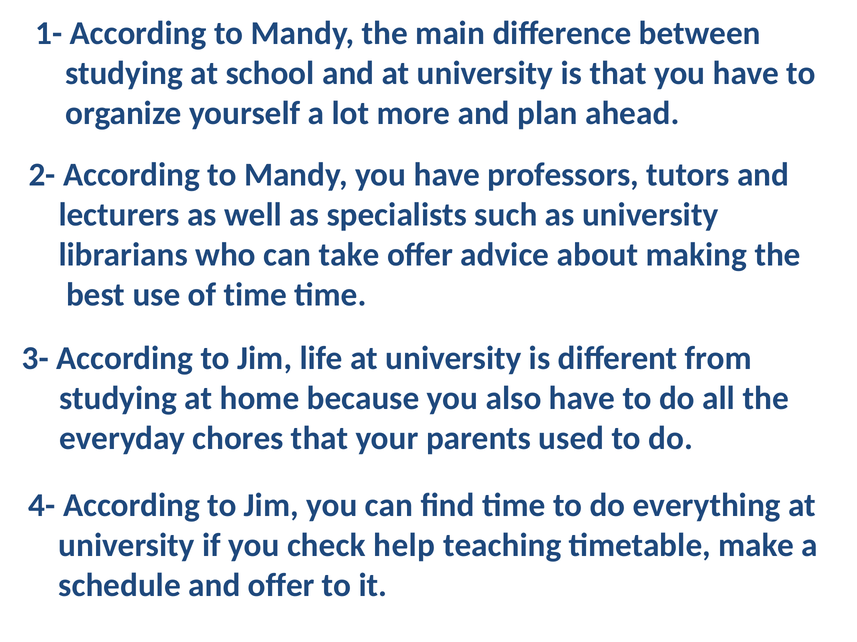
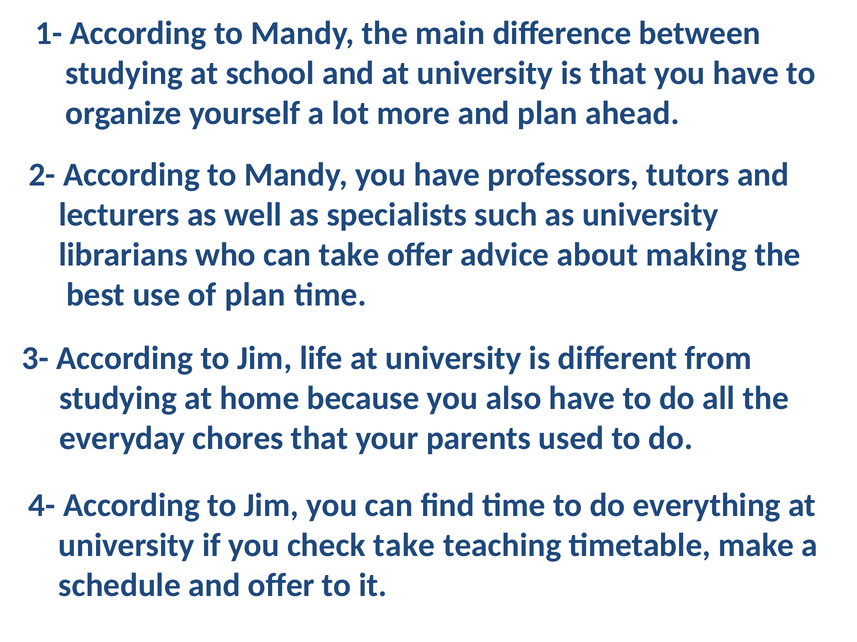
of time: time -> plan (255, 295)
check help: help -> take (404, 546)
